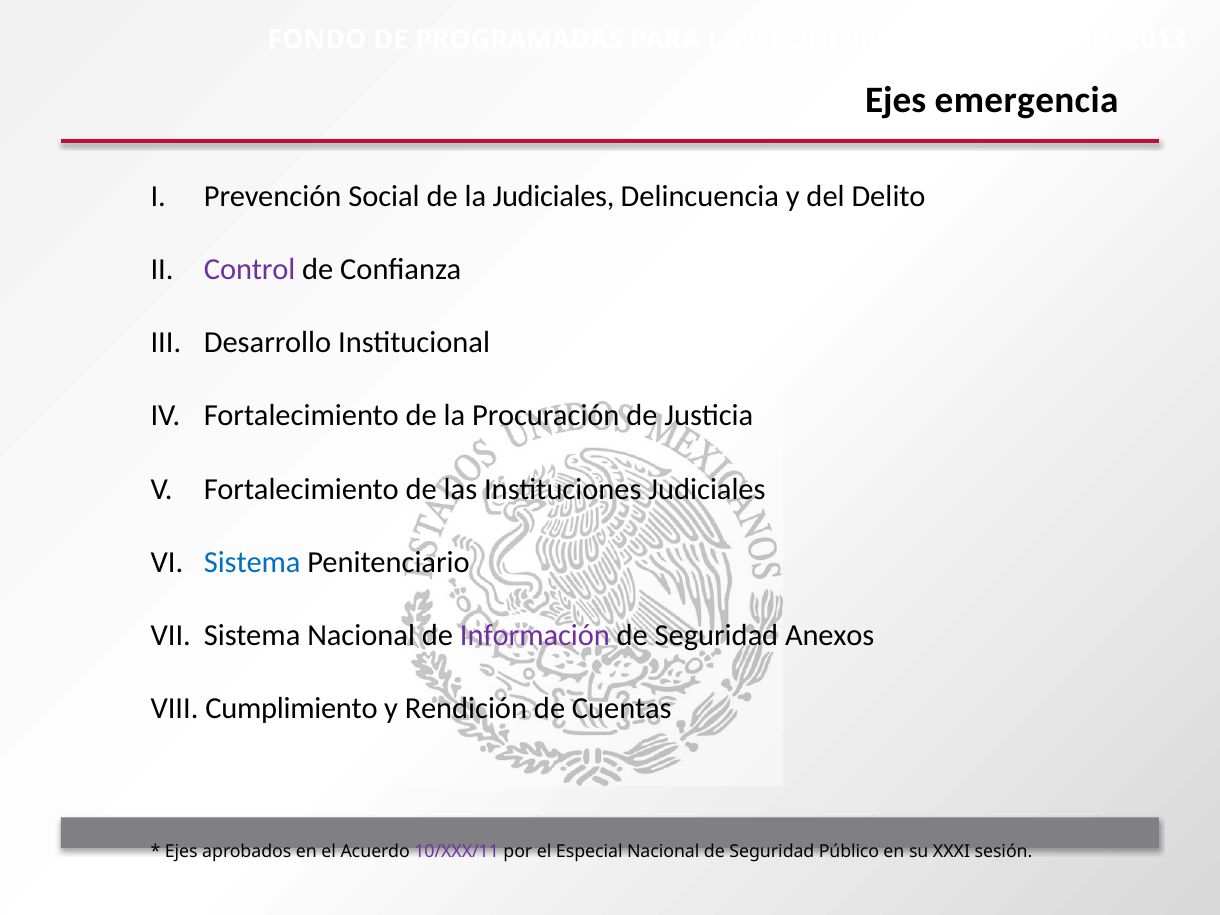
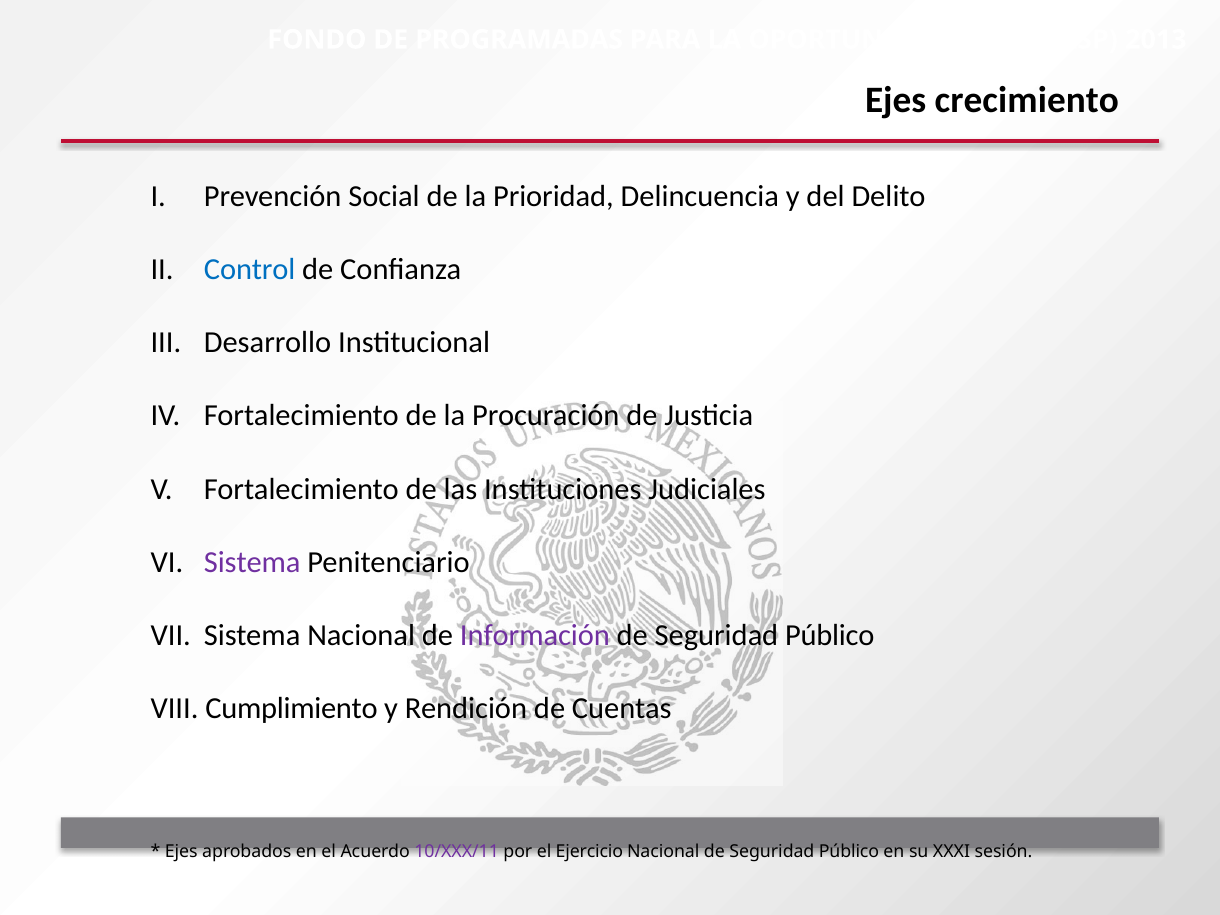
emergencia: emergencia -> crecimiento (1027, 101)
la Judiciales: Judiciales -> Prioridad (553, 196)
Control colour: purple -> blue (250, 269)
Sistema colour: blue -> purple (252, 562)
Anexos: Anexos -> Público (830, 635)
Especial: Especial -> Ejercicio (589, 851)
